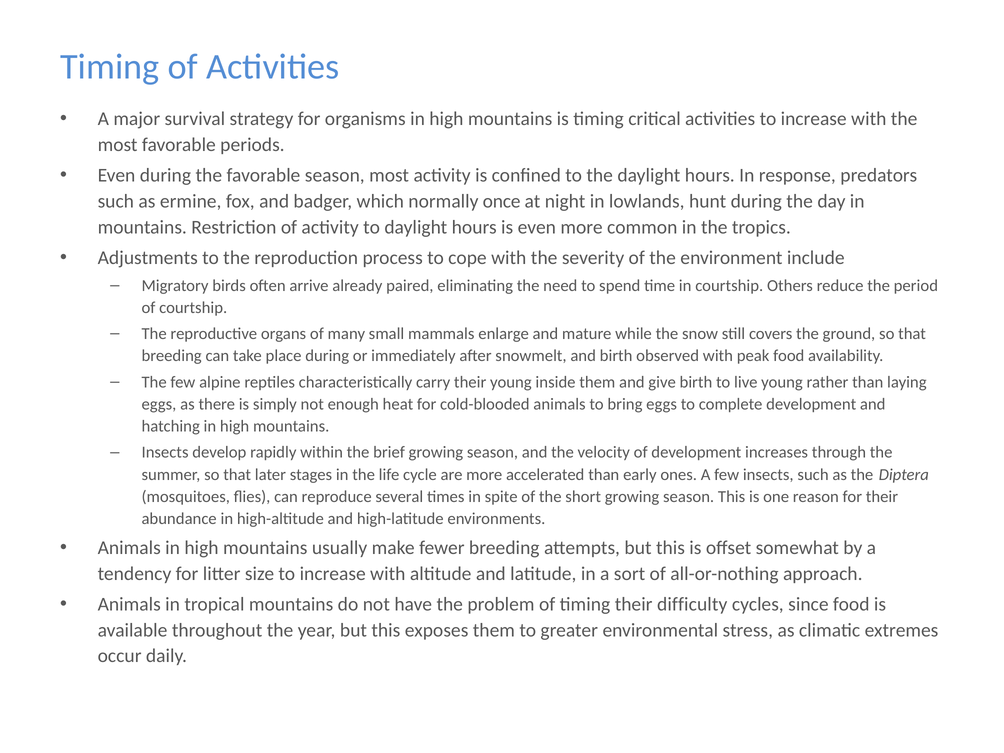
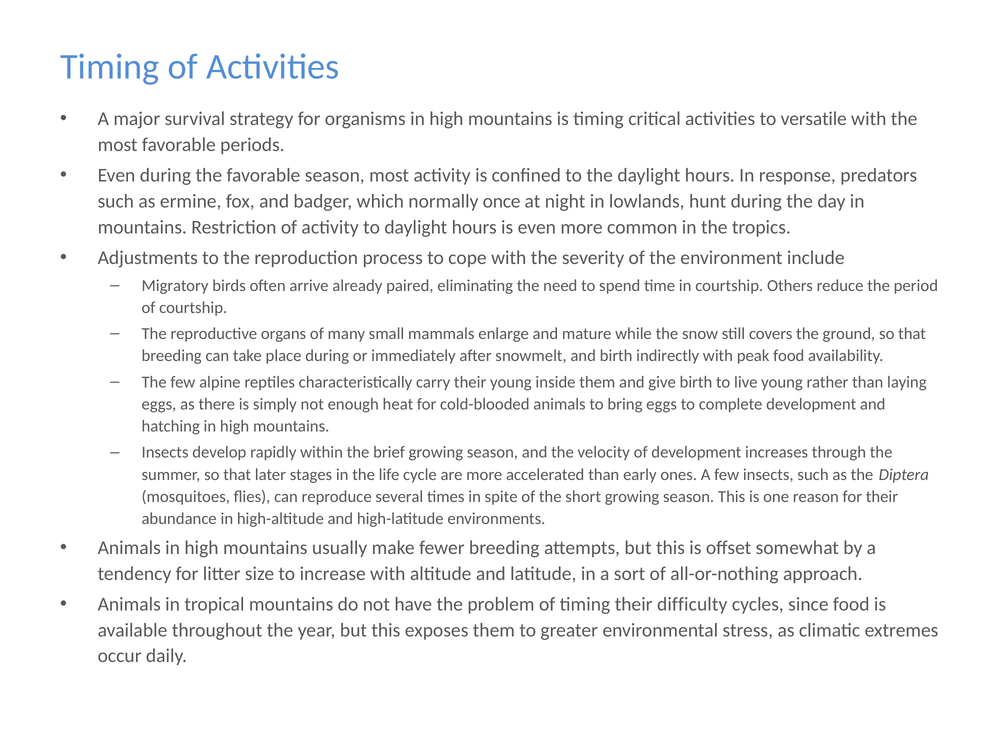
activities to increase: increase -> versatile (814, 119)
observed: observed -> indirectly (668, 356)
